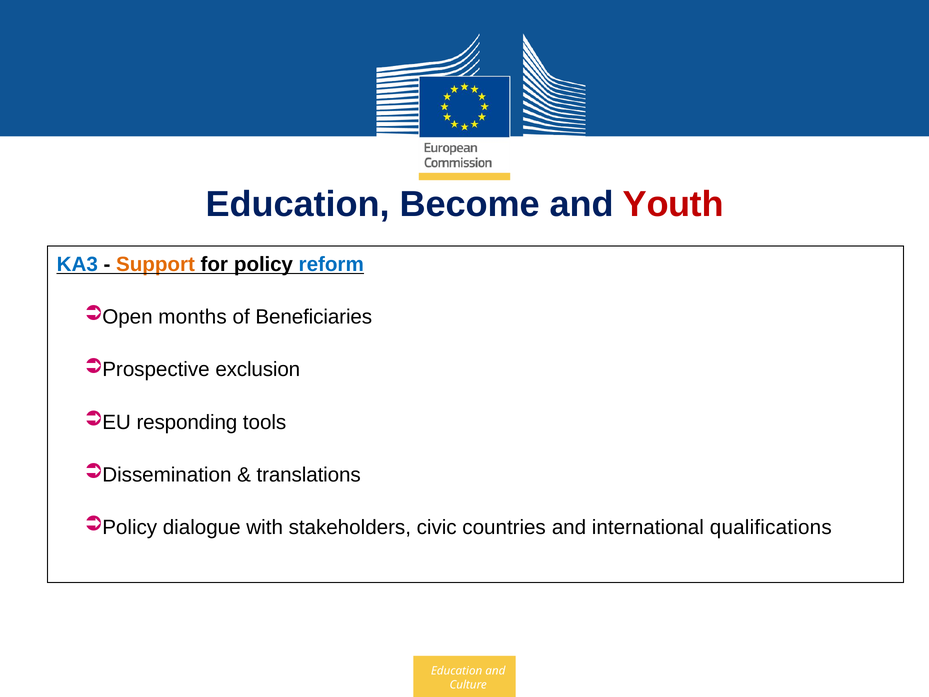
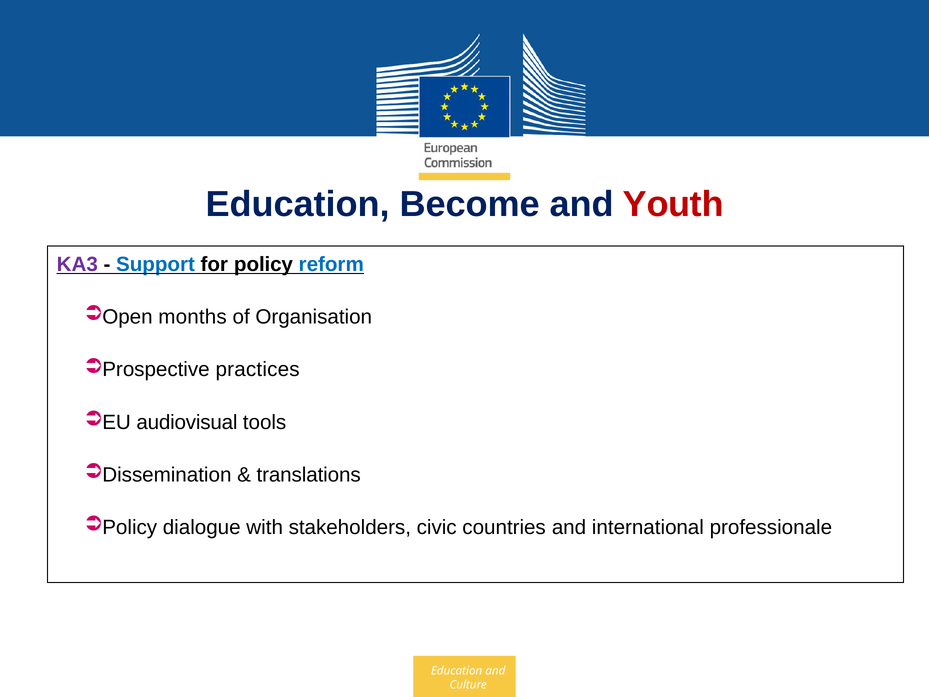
KA3 colour: blue -> purple (77, 264)
Support colour: orange -> blue (155, 264)
Beneficiaries: Beneficiaries -> Organisation (314, 317)
exclusion: exclusion -> practices (258, 370)
responding: responding -> audiovisual (187, 422)
qualifications: qualifications -> professionale (771, 527)
